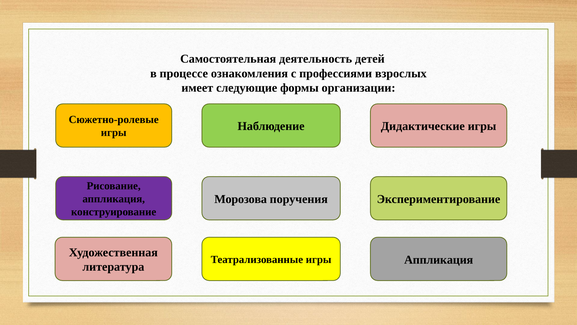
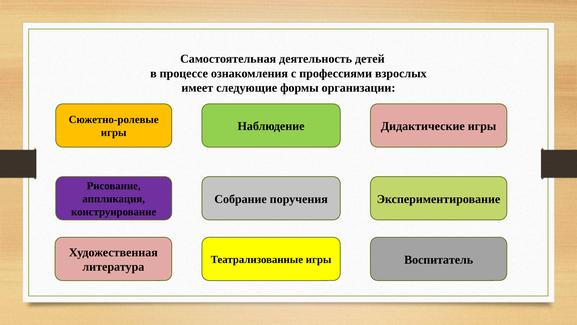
Морозова: Морозова -> Собрание (241, 199)
Аппликация: Аппликация -> Воспитатель (439, 259)
